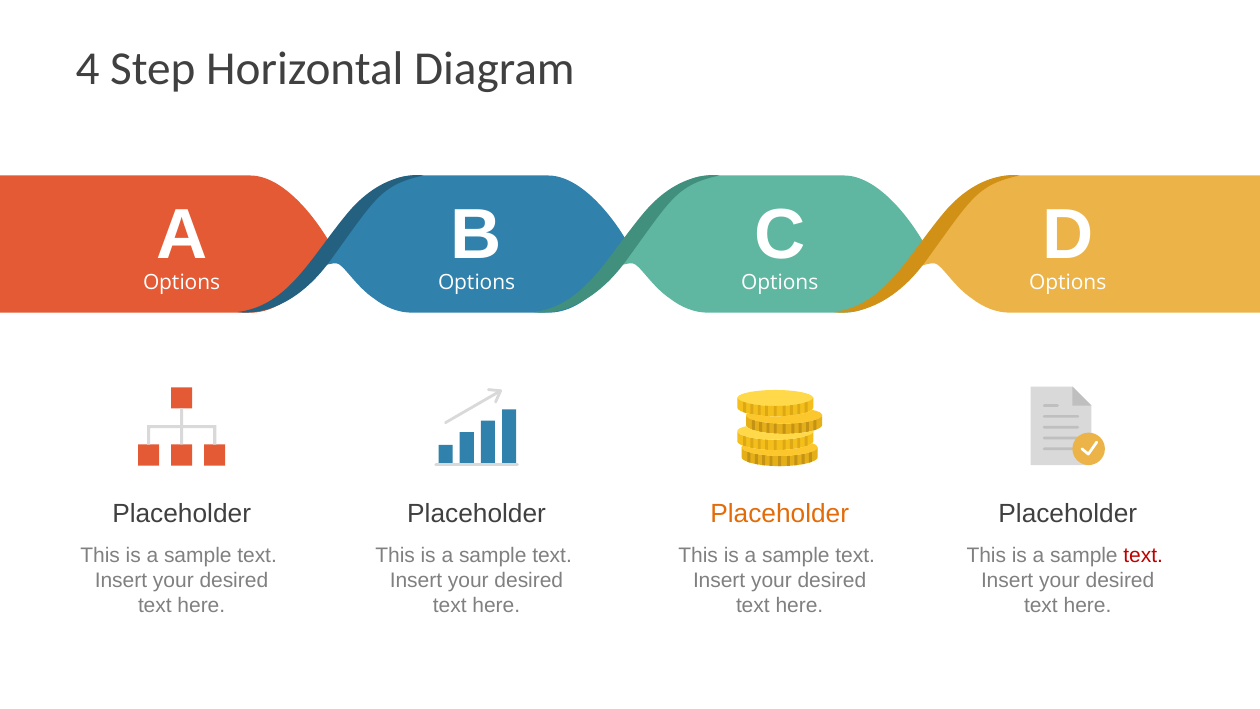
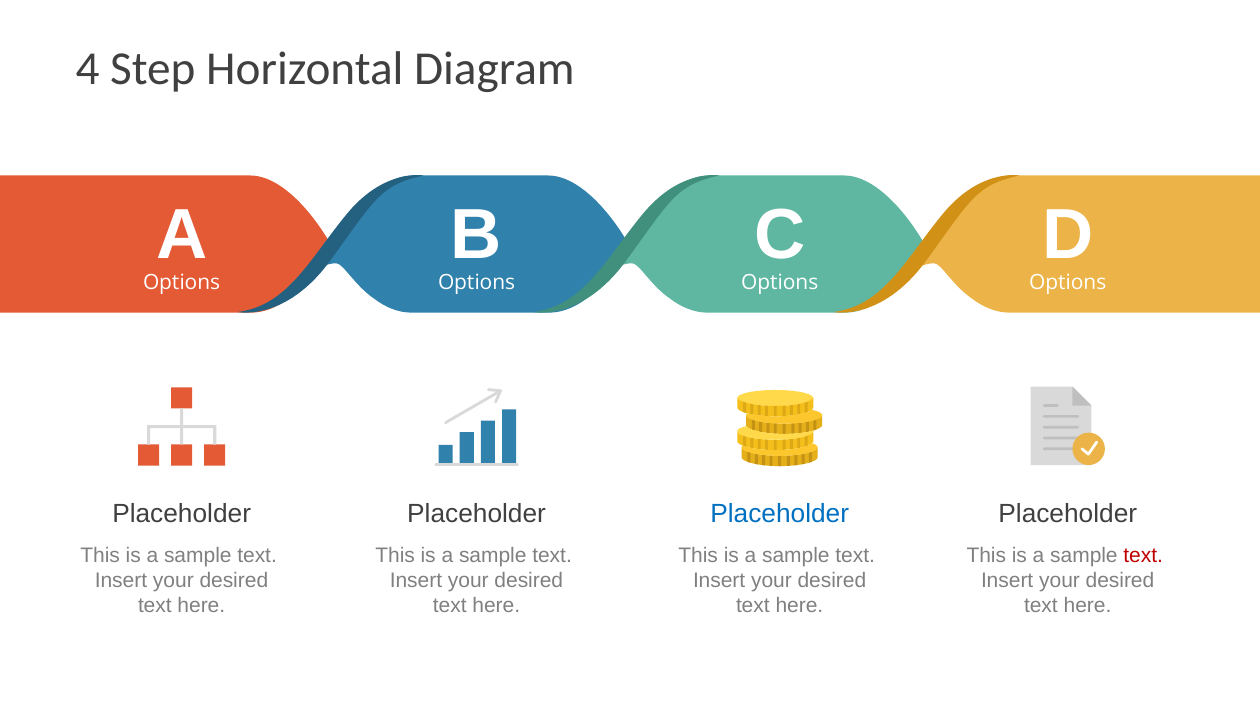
Placeholder colour: orange -> blue (780, 514)
